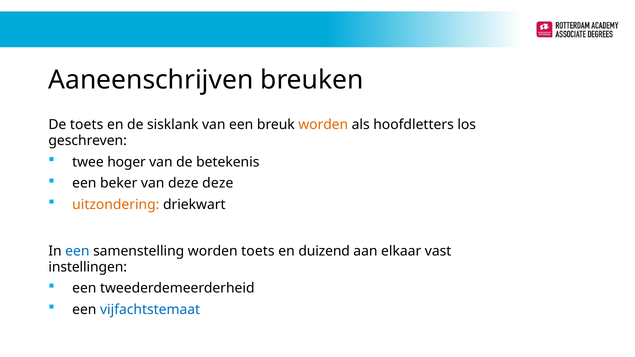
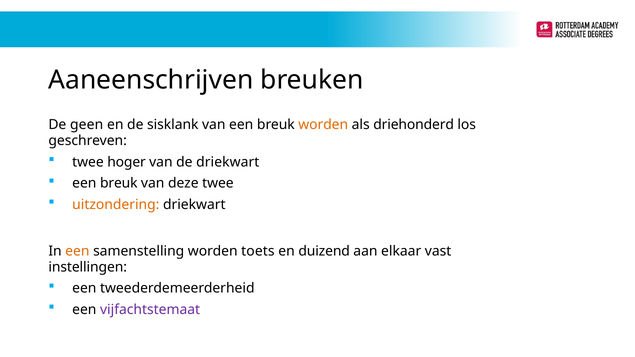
De toets: toets -> geen (87, 125)
hoofdletters: hoofdletters -> driehonderd (414, 125)
de betekenis: betekenis -> driekwart (228, 162)
beker: beker -> breuk (119, 183)
deze deze: deze -> twee (218, 183)
een colour: blue -> orange (77, 251)
vijfachtstemaat colour: blue -> purple (150, 310)
